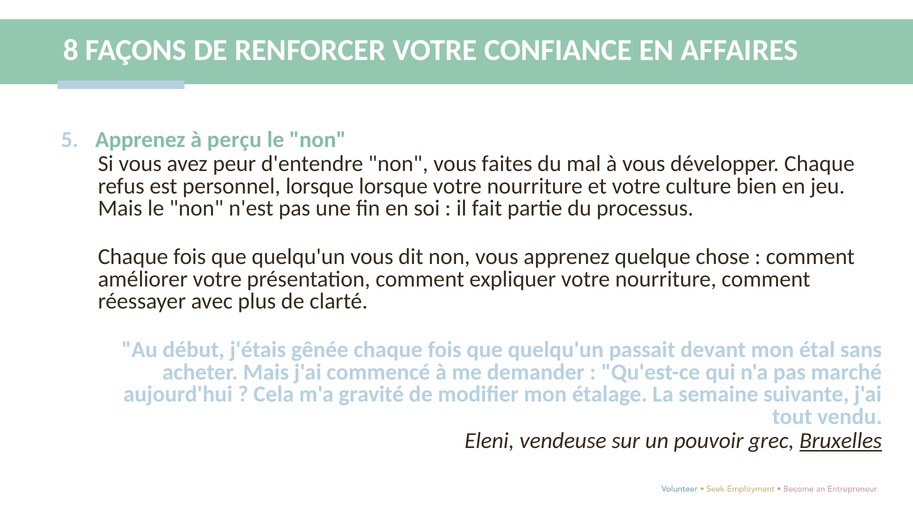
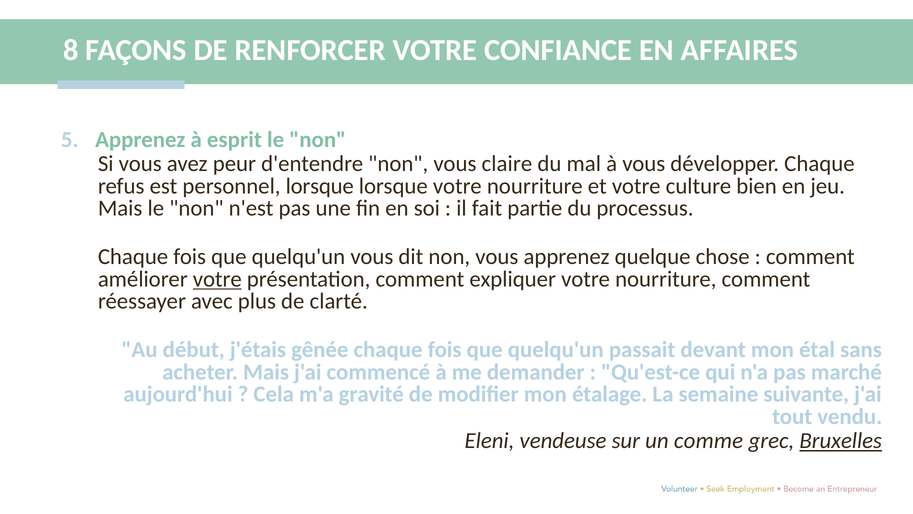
perçu: perçu -> esprit (234, 140)
faites: faites -> claire (507, 164)
votre underline: none -> present (217, 279)
pouvoir: pouvoir -> comme (709, 441)
